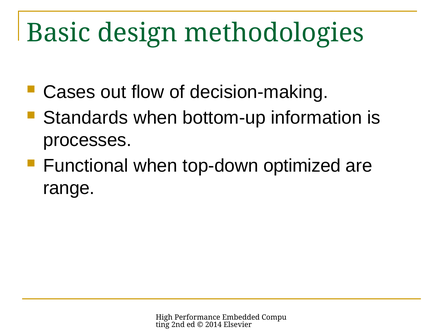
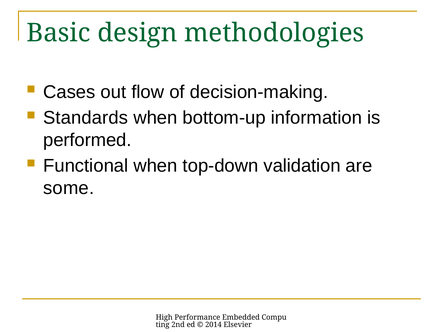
processes: processes -> performed (87, 140)
optimized: optimized -> validation (302, 166)
range: range -> some (69, 188)
